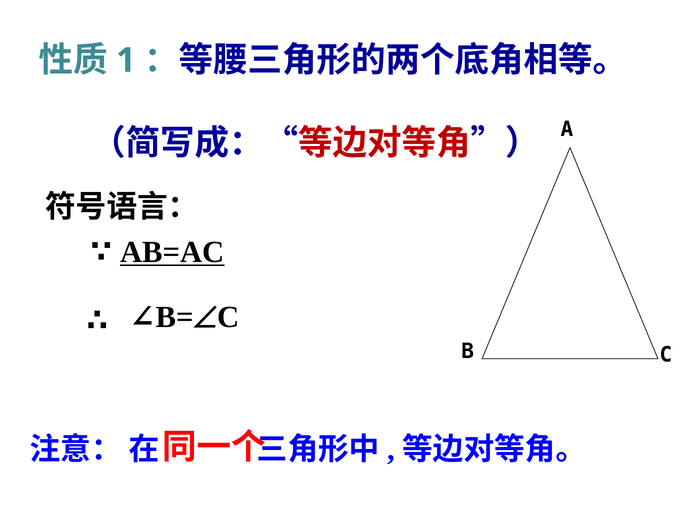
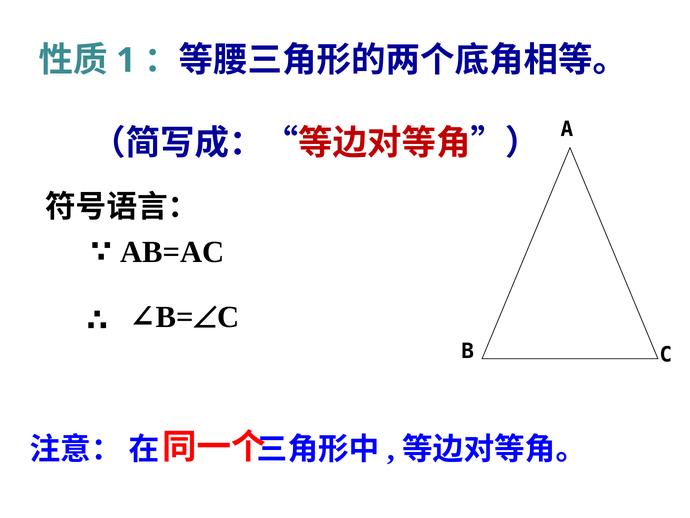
AB=AC underline: present -> none (172, 252)
